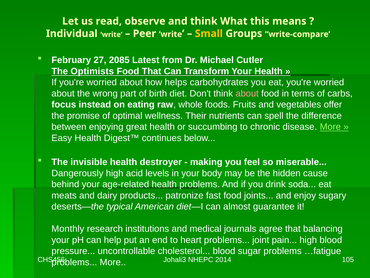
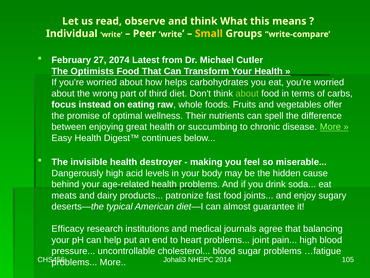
2085: 2085 -> 2074 (119, 60)
birth: birth -> third (158, 93)
about colour: pink -> light green (247, 93)
Monthly: Monthly -> Efficacy (68, 228)
